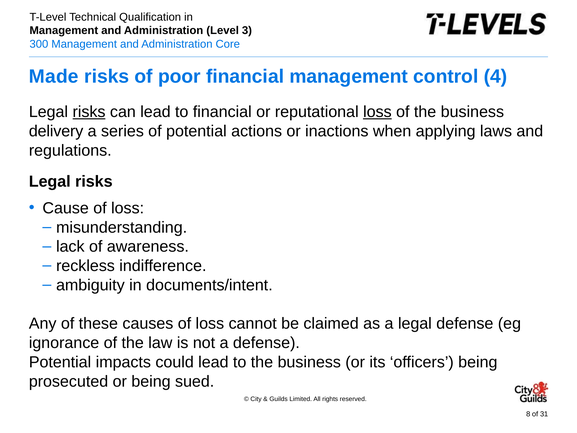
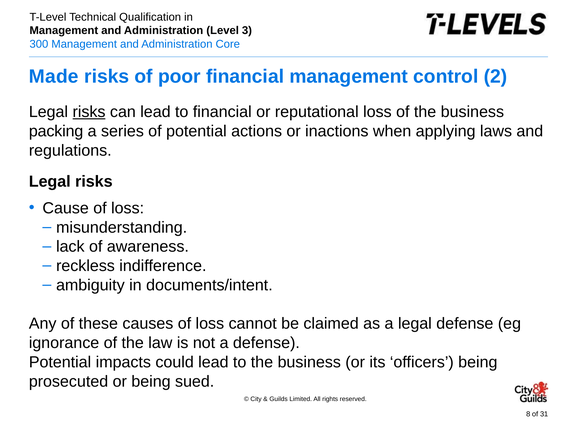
4: 4 -> 2 (496, 76)
loss underline: present -> none (377, 112)
delivery: delivery -> packing (56, 131)
